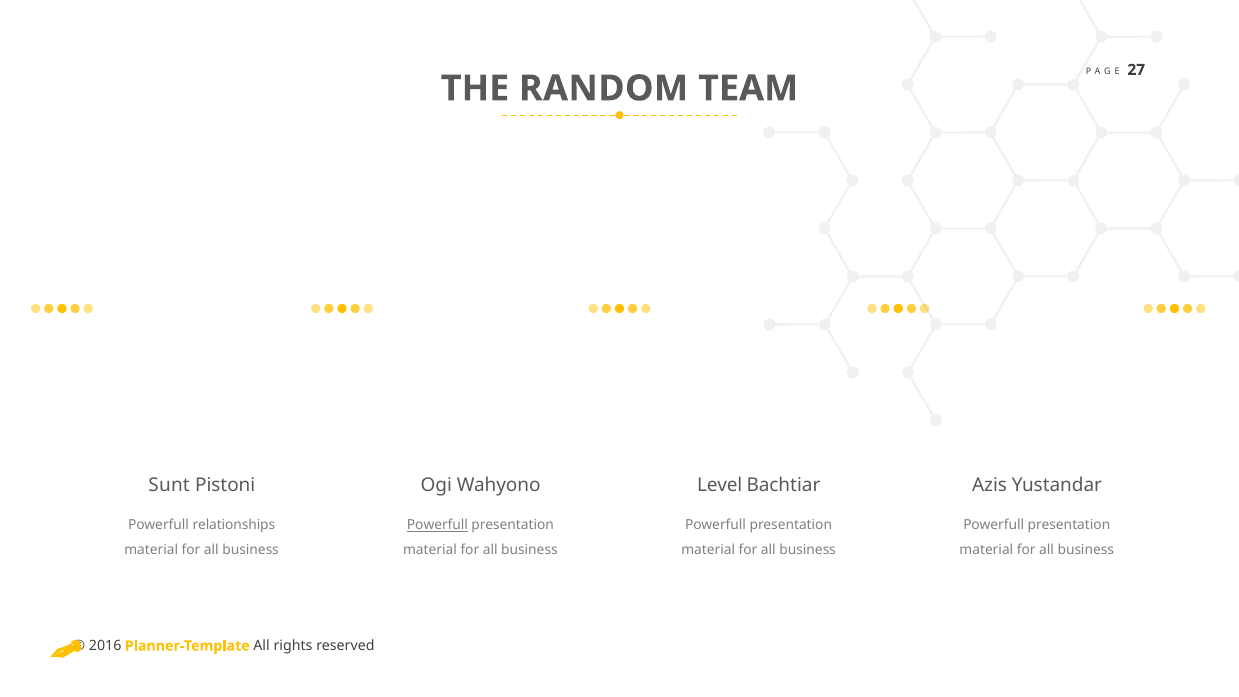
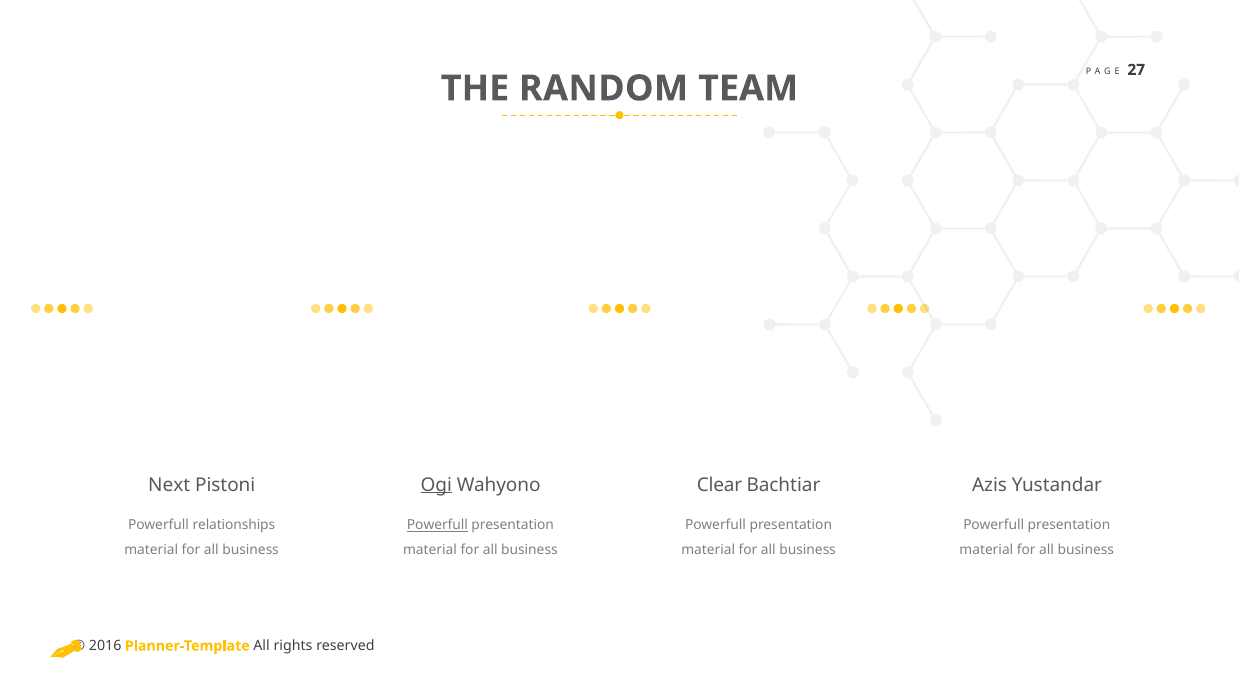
Sunt: Sunt -> Next (169, 485)
Ogi underline: none -> present (436, 485)
Level: Level -> Clear (720, 485)
